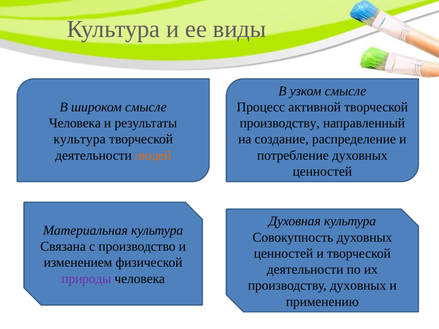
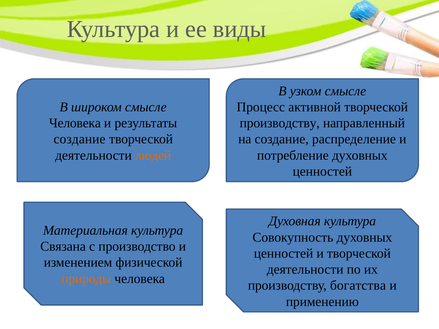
культура: культура -> создание (80, 139)
природы colour: purple -> orange (86, 279)
производству духовных: духовных -> богатства (358, 286)
